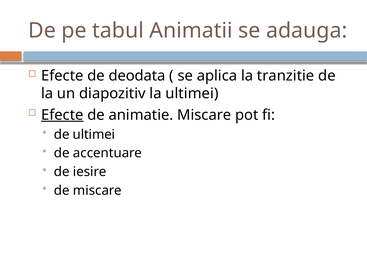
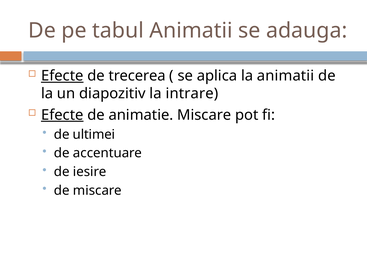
Efecte underline: none -> present (62, 76)
deodata: deodata -> trecerea (137, 76)
la tranzitie: tranzitie -> animatii (286, 76)
la ultimei: ultimei -> intrare (192, 94)
